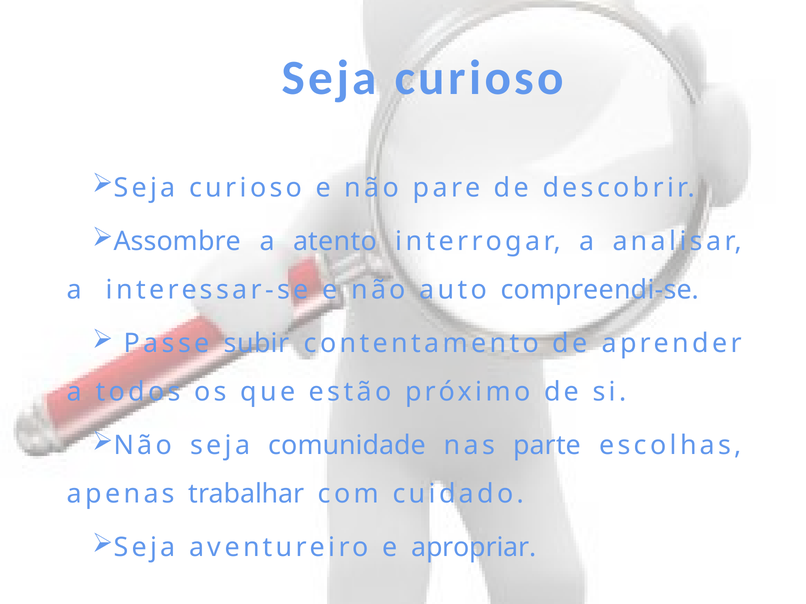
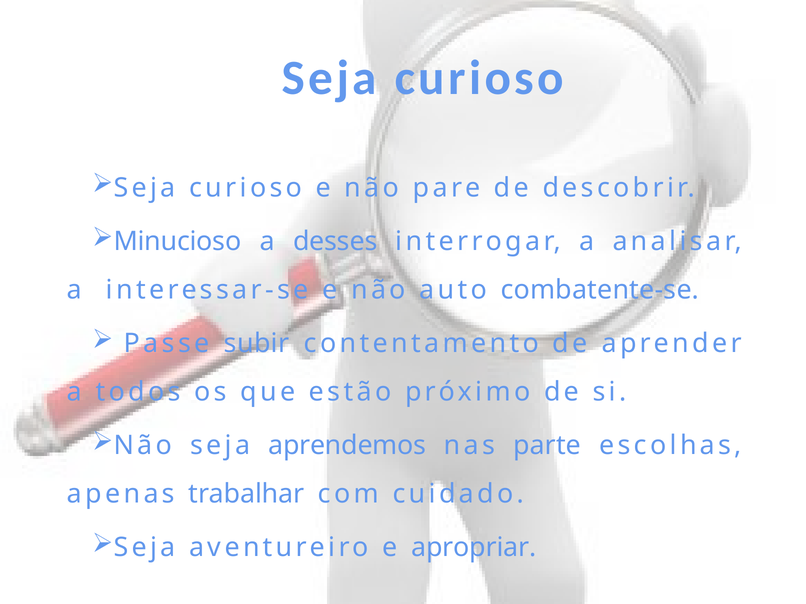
Assombre: Assombre -> Minucioso (177, 242)
atento: atento -> desses (335, 242)
compreendi-se: compreendi-se -> combatente-se (600, 290)
comunidade: comunidade -> aprendemos (347, 446)
